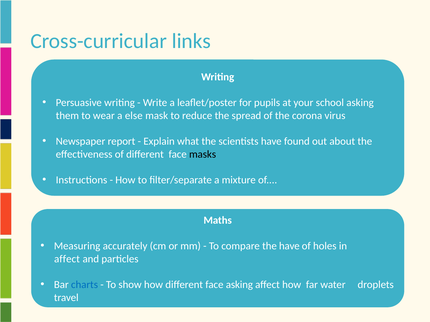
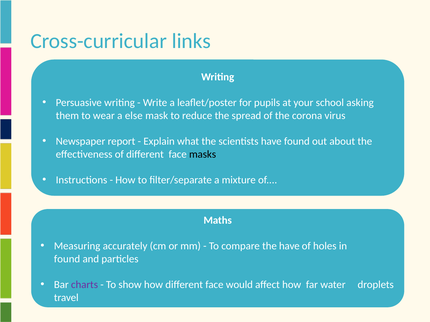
affect: affect -> found (67, 259)
charts colour: blue -> purple (85, 285)
face asking: asking -> would (239, 285)
